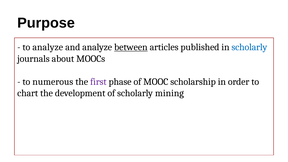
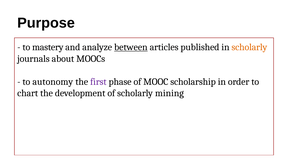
to analyze: analyze -> mastery (48, 47)
scholarly colour: blue -> orange (249, 47)
numerous: numerous -> autonomy (53, 82)
